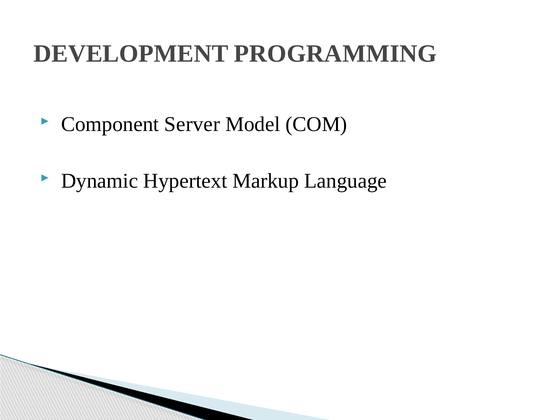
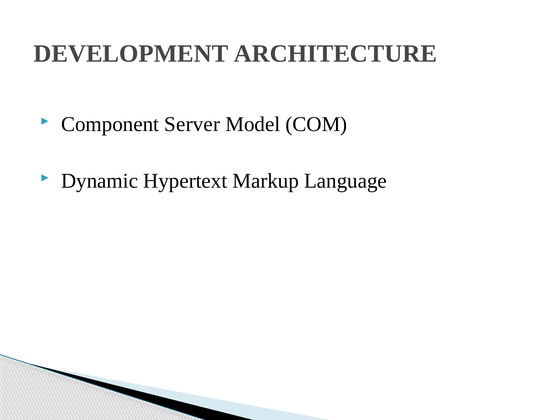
PROGRAMMING: PROGRAMMING -> ARCHITECTURE (335, 54)
